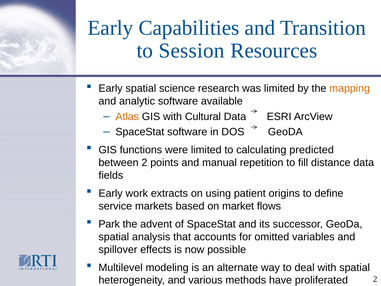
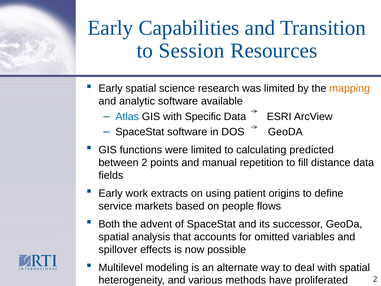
Atlas colour: orange -> blue (127, 116)
Cultural: Cultural -> Specific (203, 116)
market: market -> people (238, 206)
Park: Park -> Both (109, 224)
